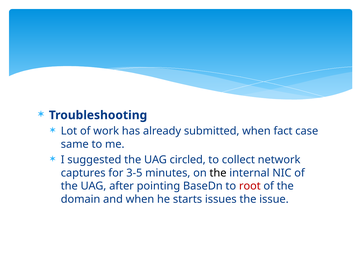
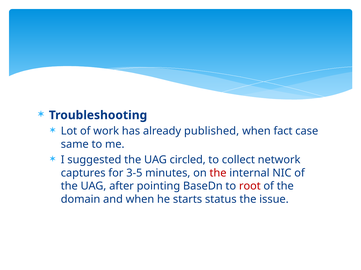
submitted: submitted -> published (212, 131)
the colour: black -> red (218, 173)
issues: issues -> status (221, 200)
